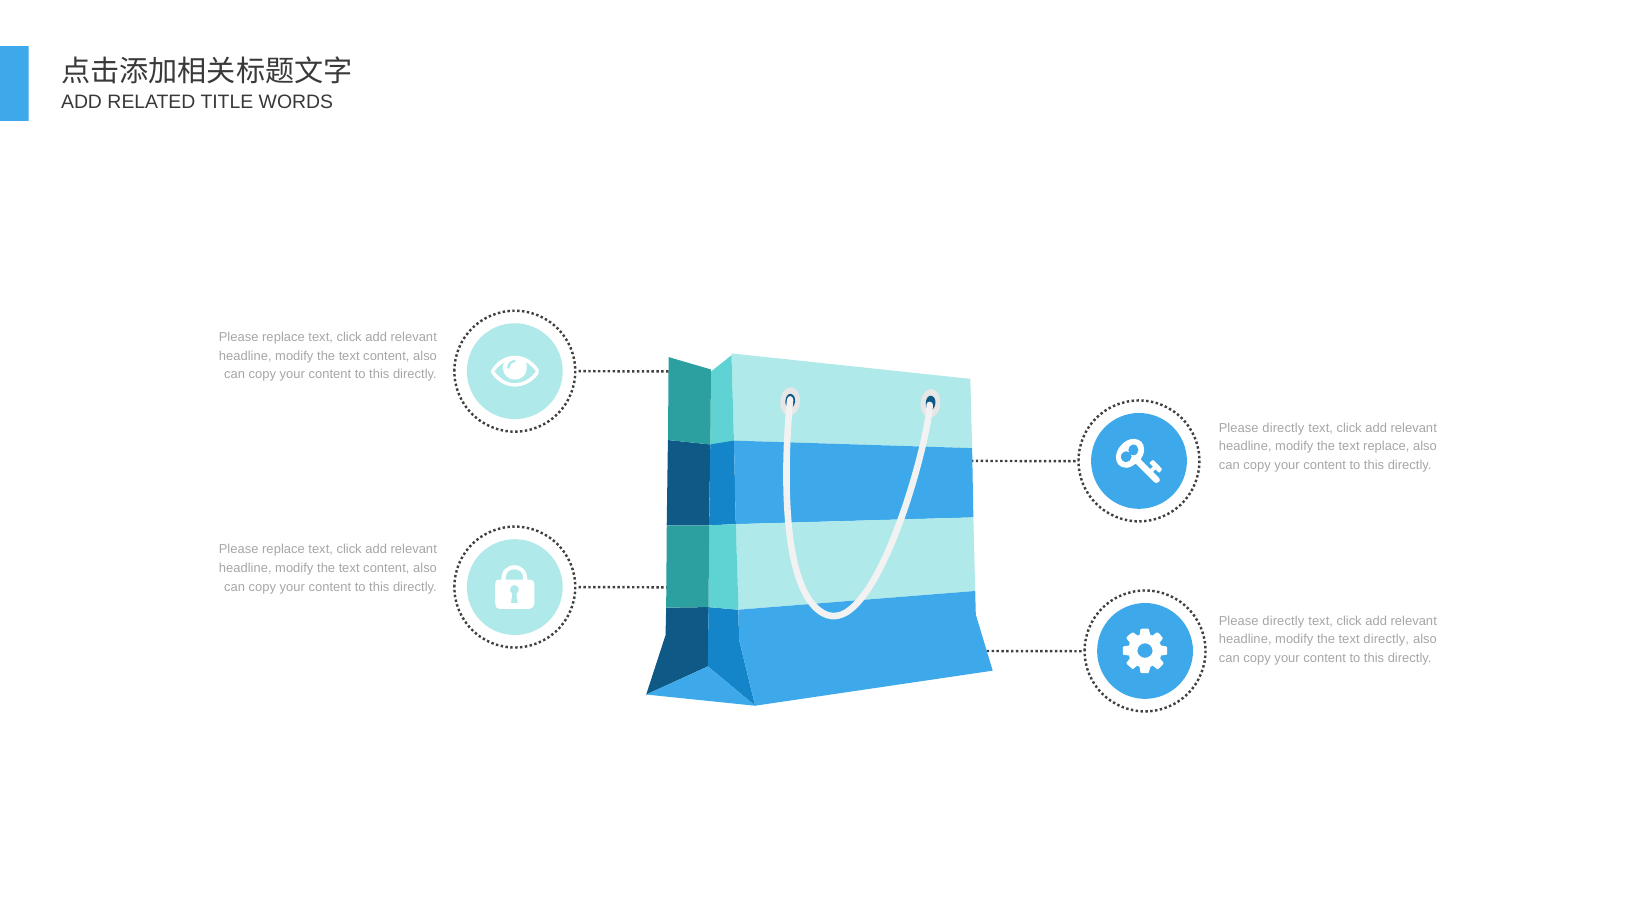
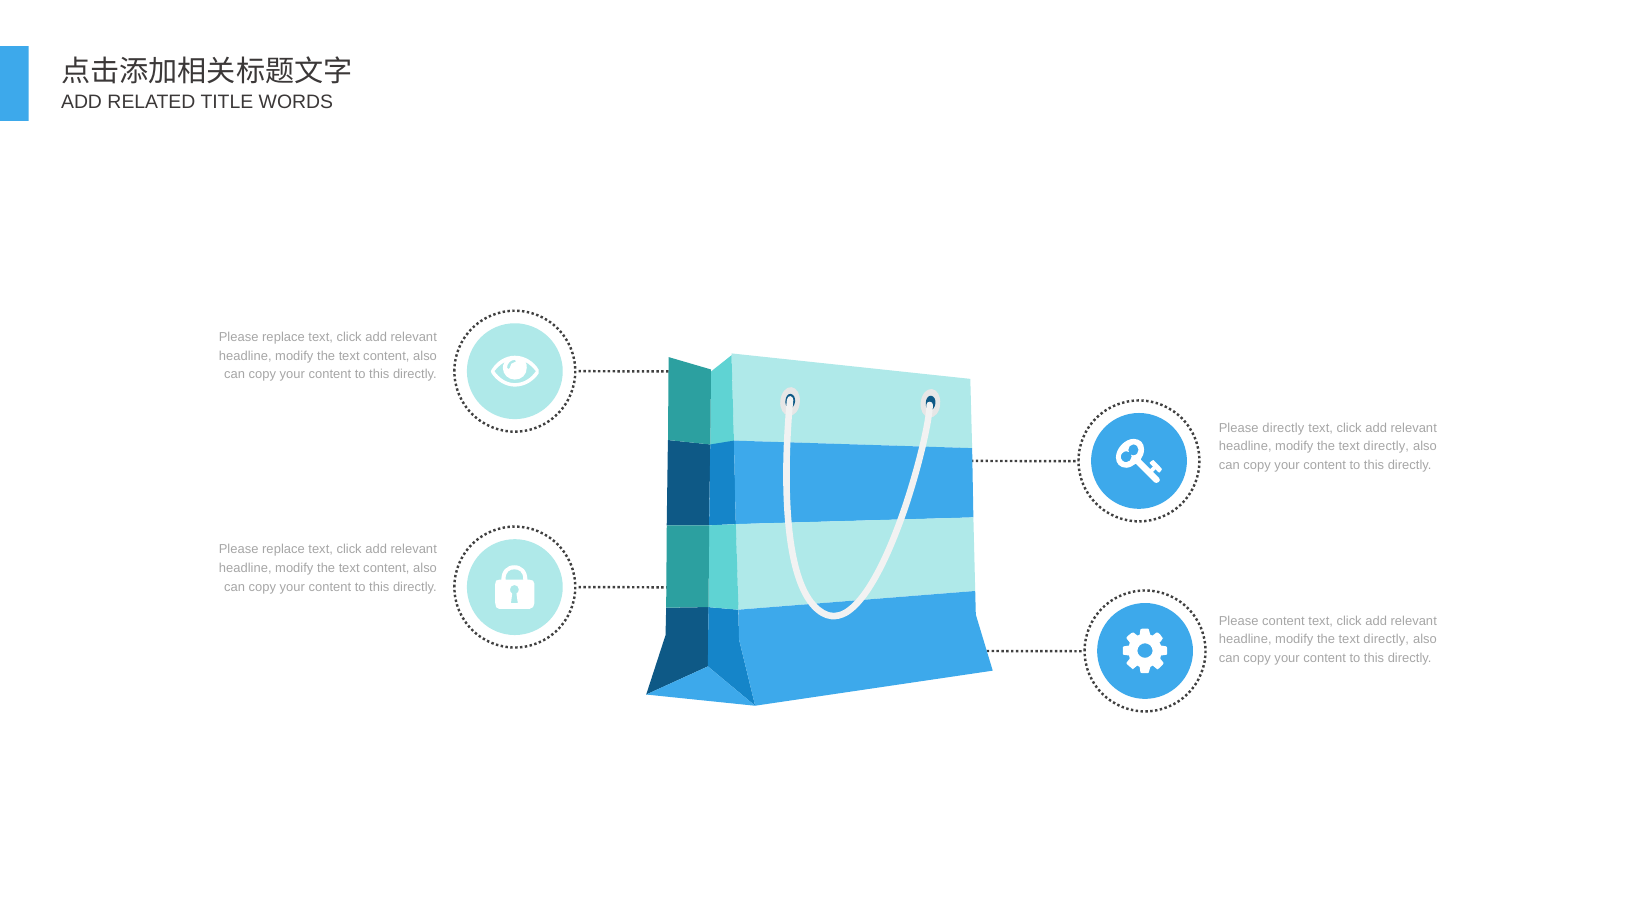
replace: replace -> directly (1386, 447)
directly: directly -> content (1283, 621)
